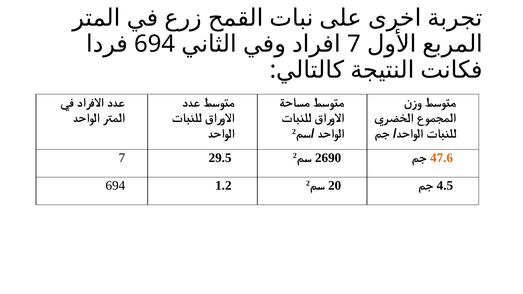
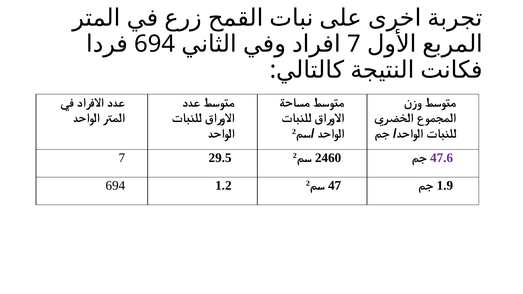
2690: 2690 -> 2460 (328, 158)
47.6 colour: orange -> purple (442, 158)
20: 20 -> 47 (335, 186)
4.5: 4.5 -> 1.9 (445, 186)
